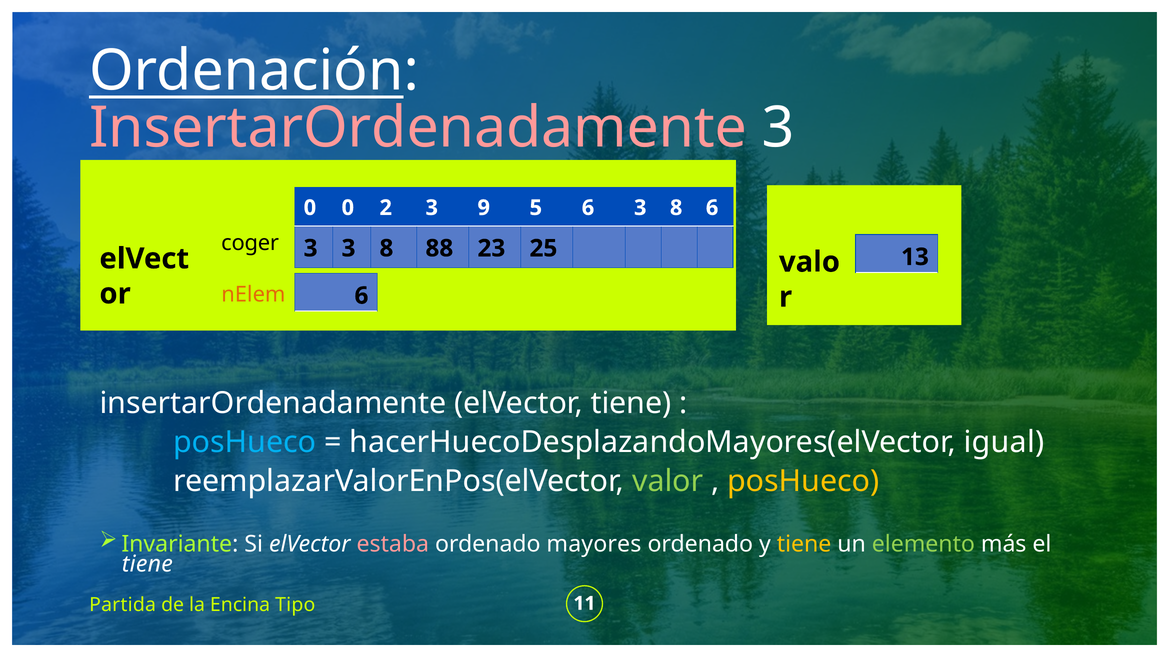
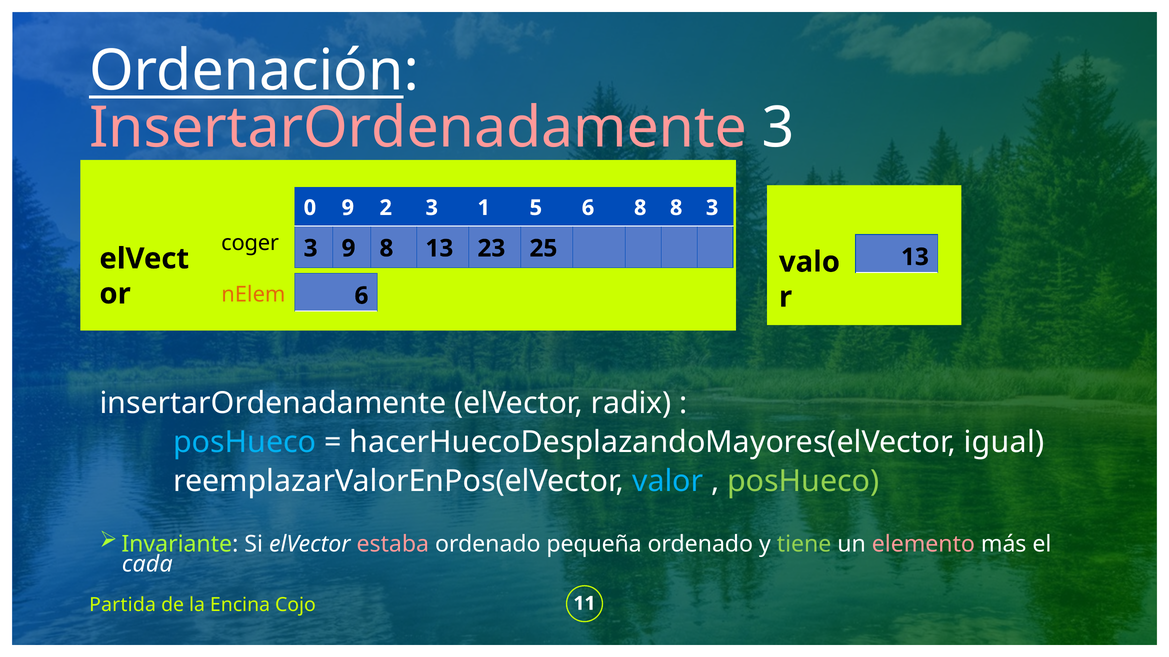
0 0: 0 -> 9 (348, 208)
9: 9 -> 1 (484, 208)
5 6 3: 3 -> 8 (640, 208)
8 6: 6 -> 3 (712, 208)
3 3: 3 -> 9 (349, 249)
8 88: 88 -> 13 (439, 249)
elVector tiene: tiene -> radix (631, 404)
valor colour: light green -> light blue (668, 482)
posHueco colour: yellow -> light green (803, 482)
mayores: mayores -> pequeña (594, 544)
tiene colour: yellow -> light green (804, 544)
elemento colour: light green -> pink (923, 544)
tiene: tiene -> cada (147, 564)
Tipo: Tipo -> Cojo (295, 605)
